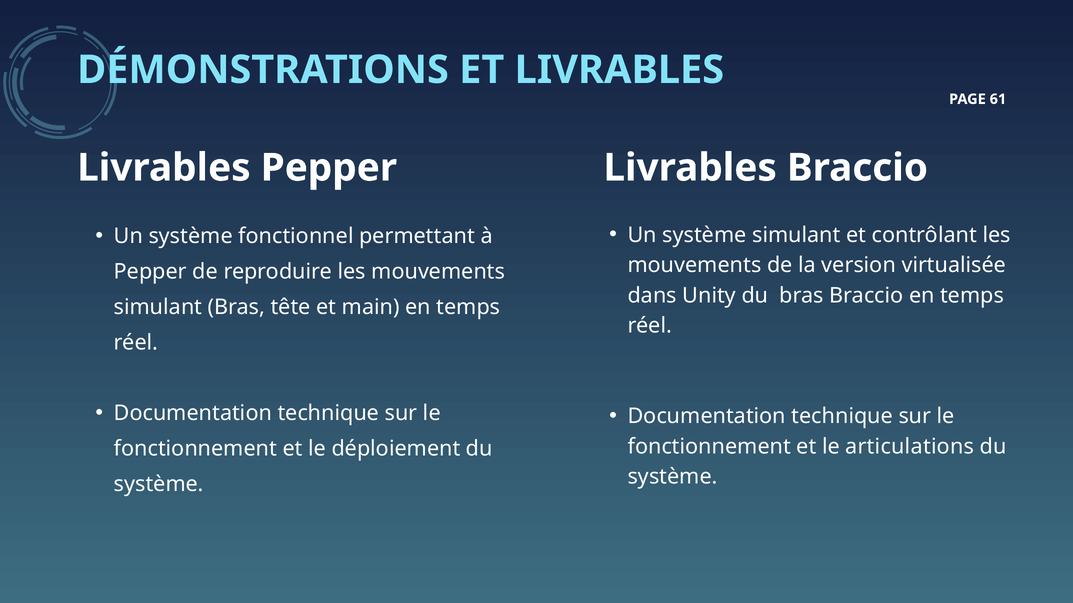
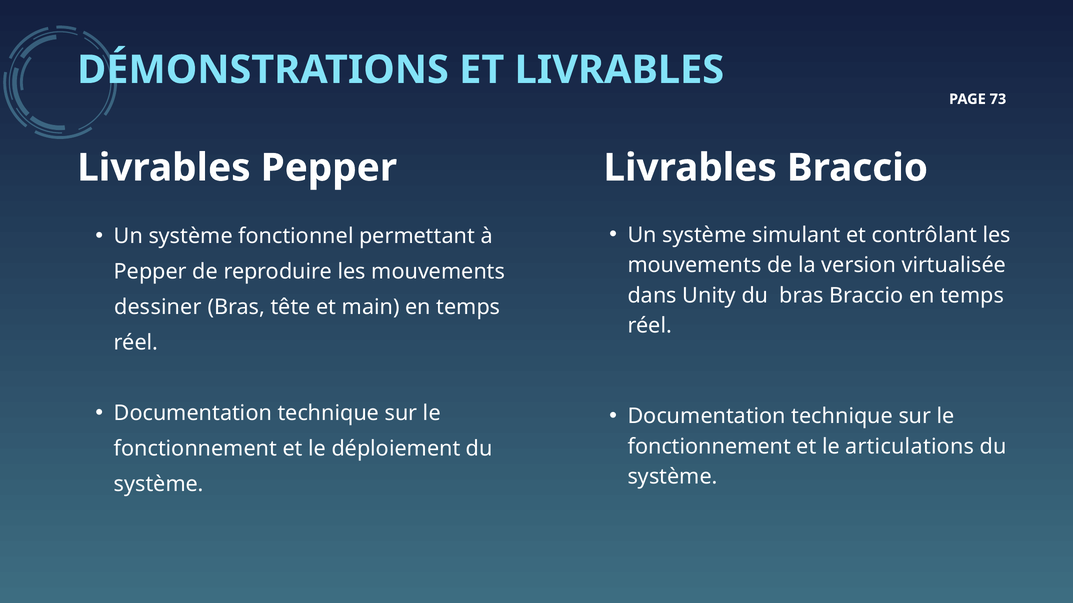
61: 61 -> 73 (998, 99)
simulant: simulant -> dessiner (158, 307)
